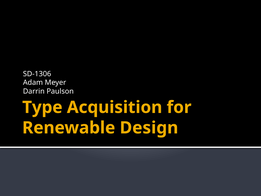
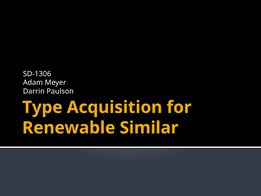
Design: Design -> Similar (149, 128)
